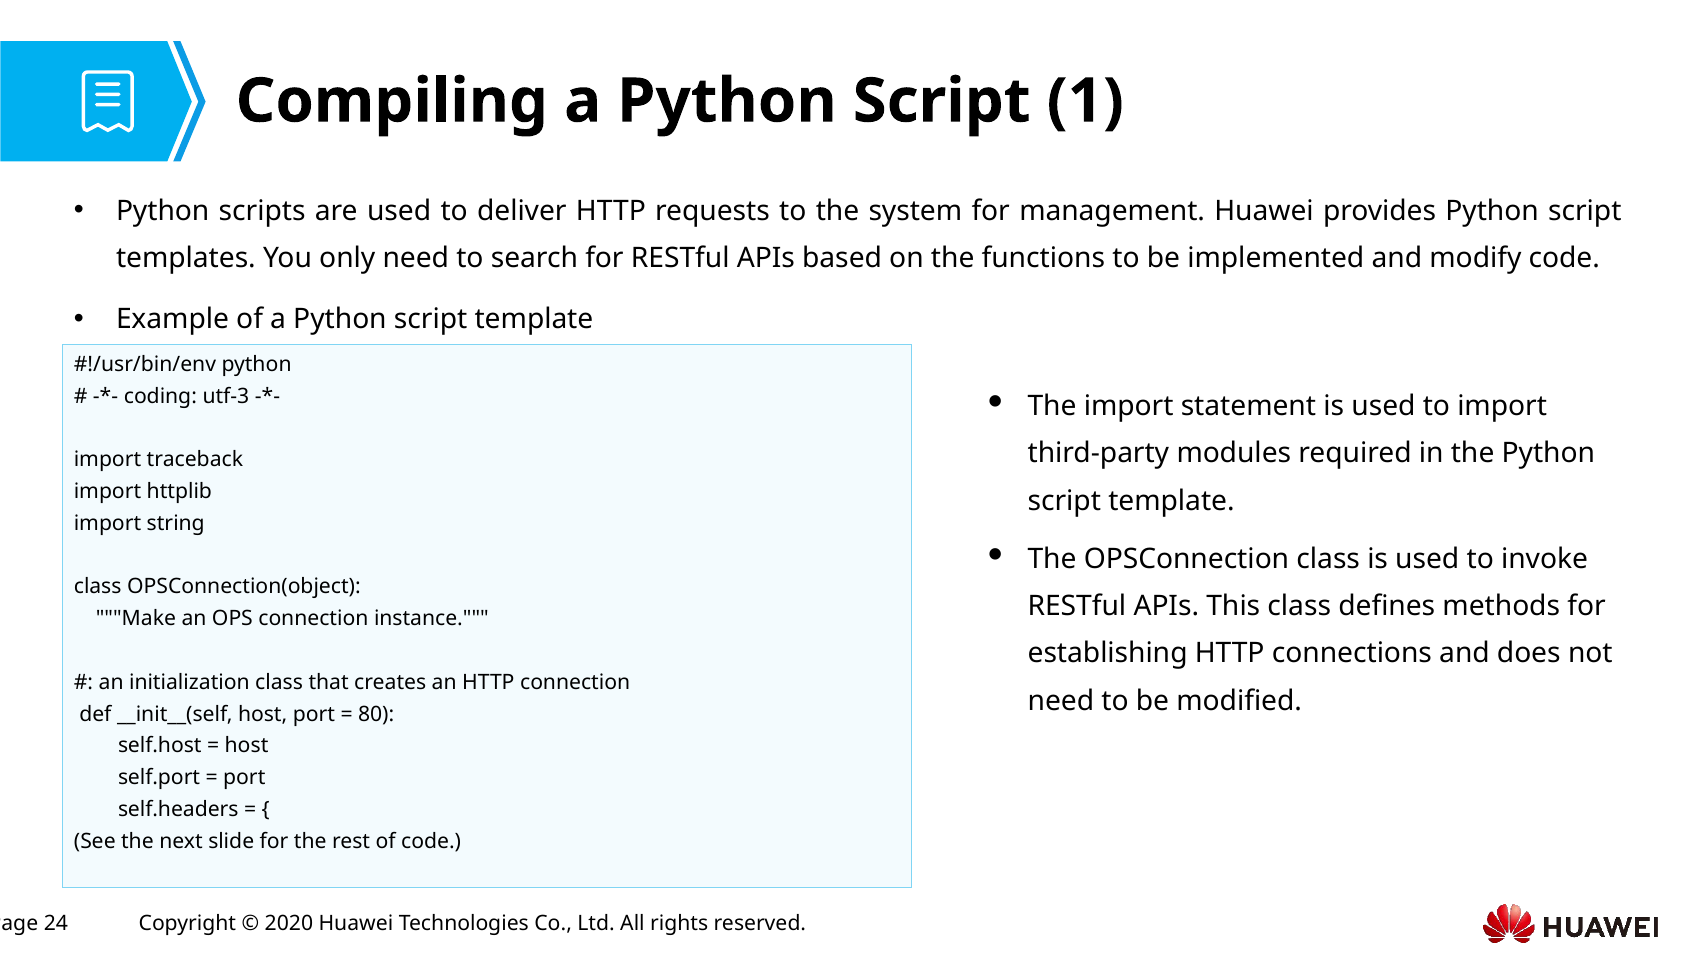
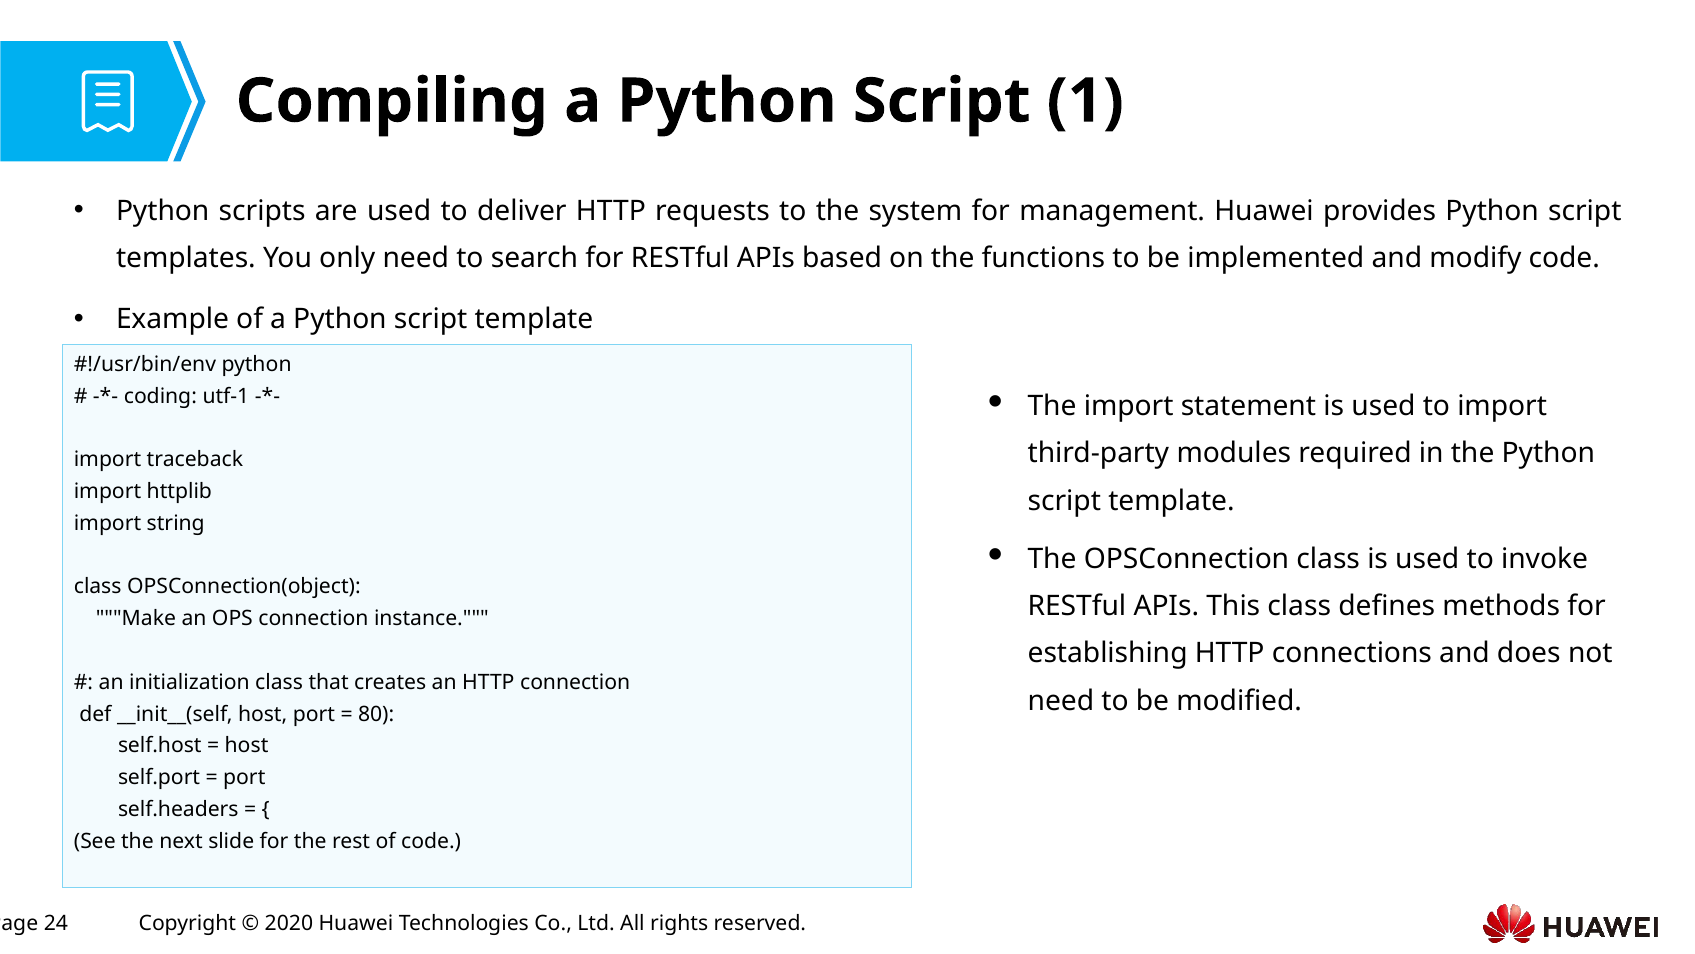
utf-3: utf-3 -> utf-1 (226, 396)
